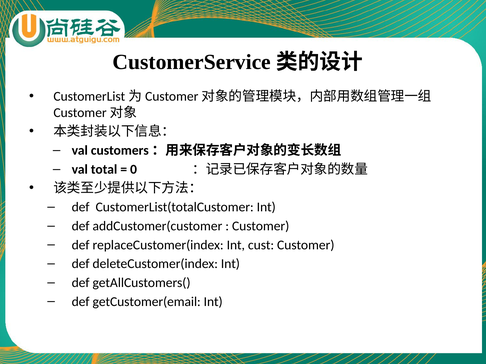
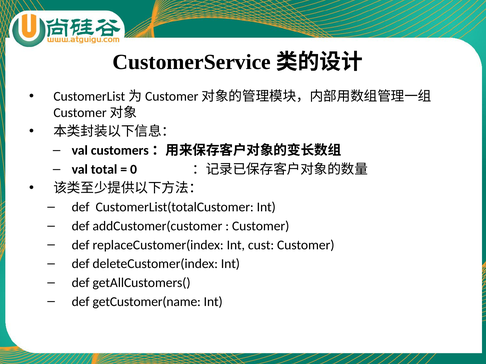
getCustomer(email: getCustomer(email -> getCustomer(name (147, 302)
